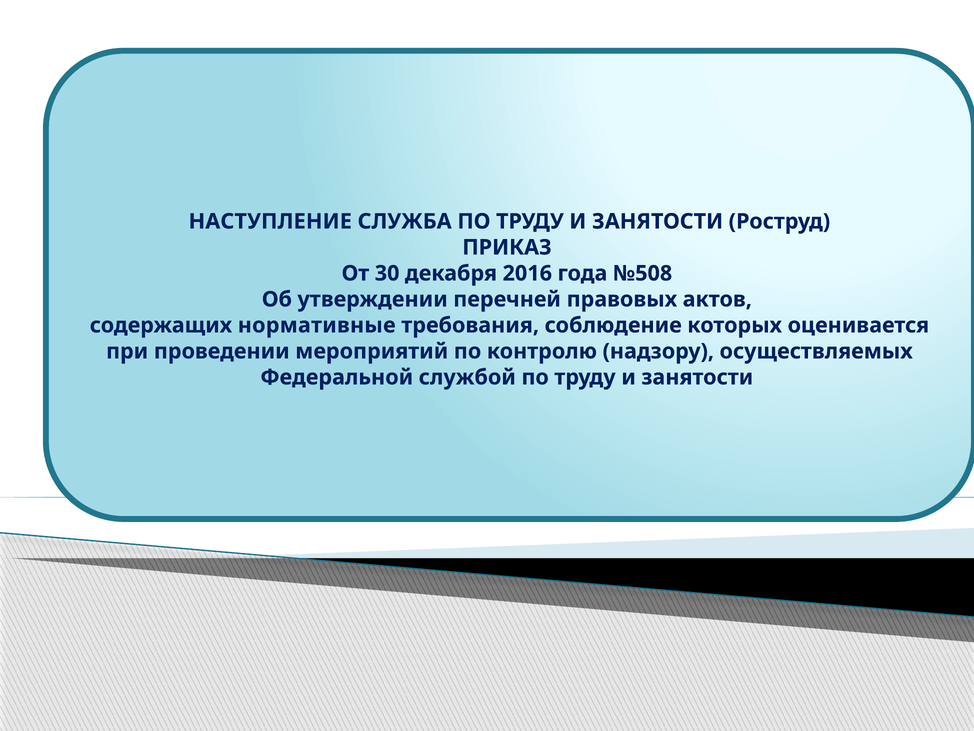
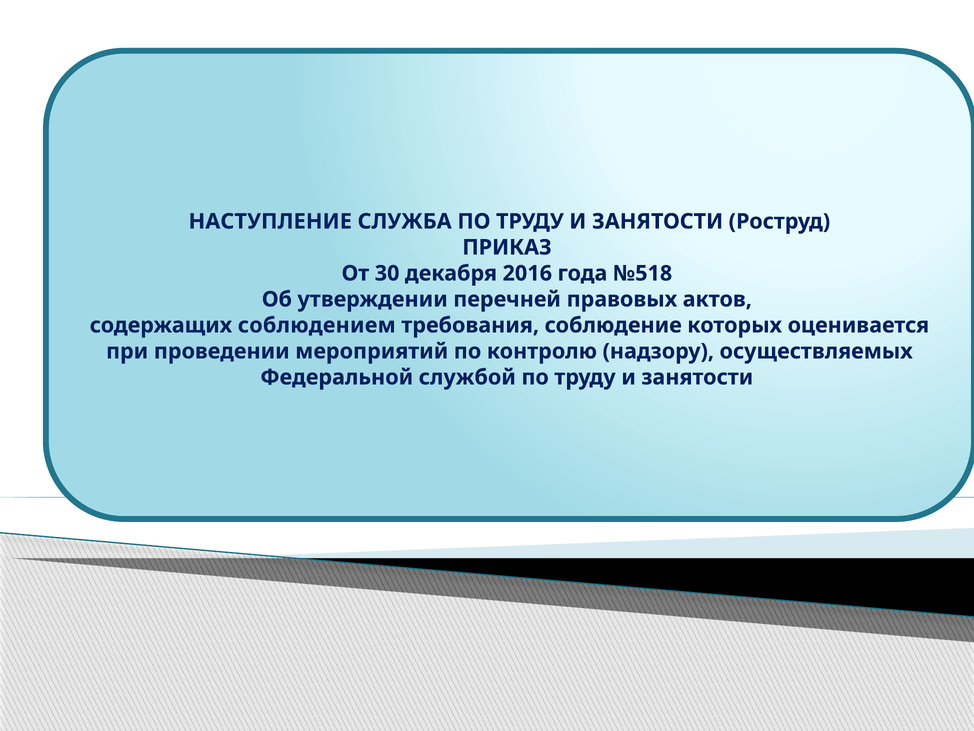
№508: №508 -> №518 (643, 273)
нормативные: нормативные -> соблюдением (317, 325)
